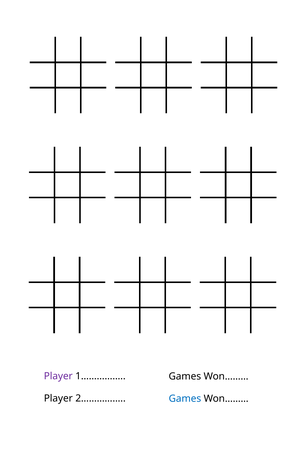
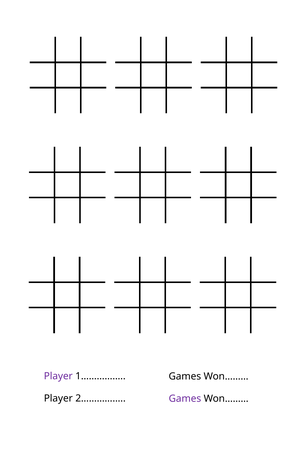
Games colour: blue -> purple (185, 399)
